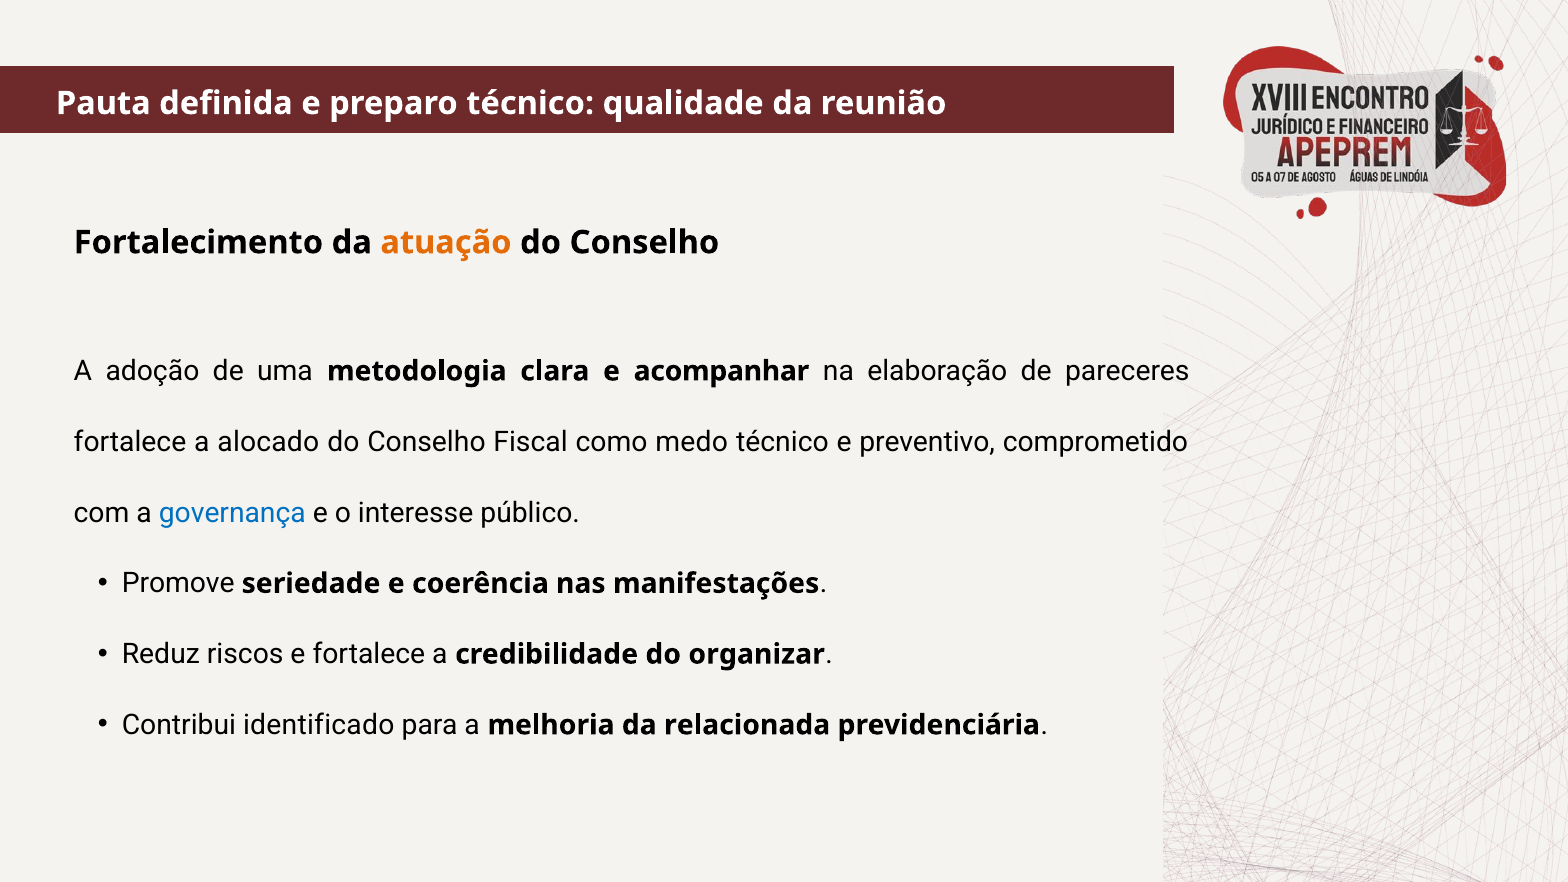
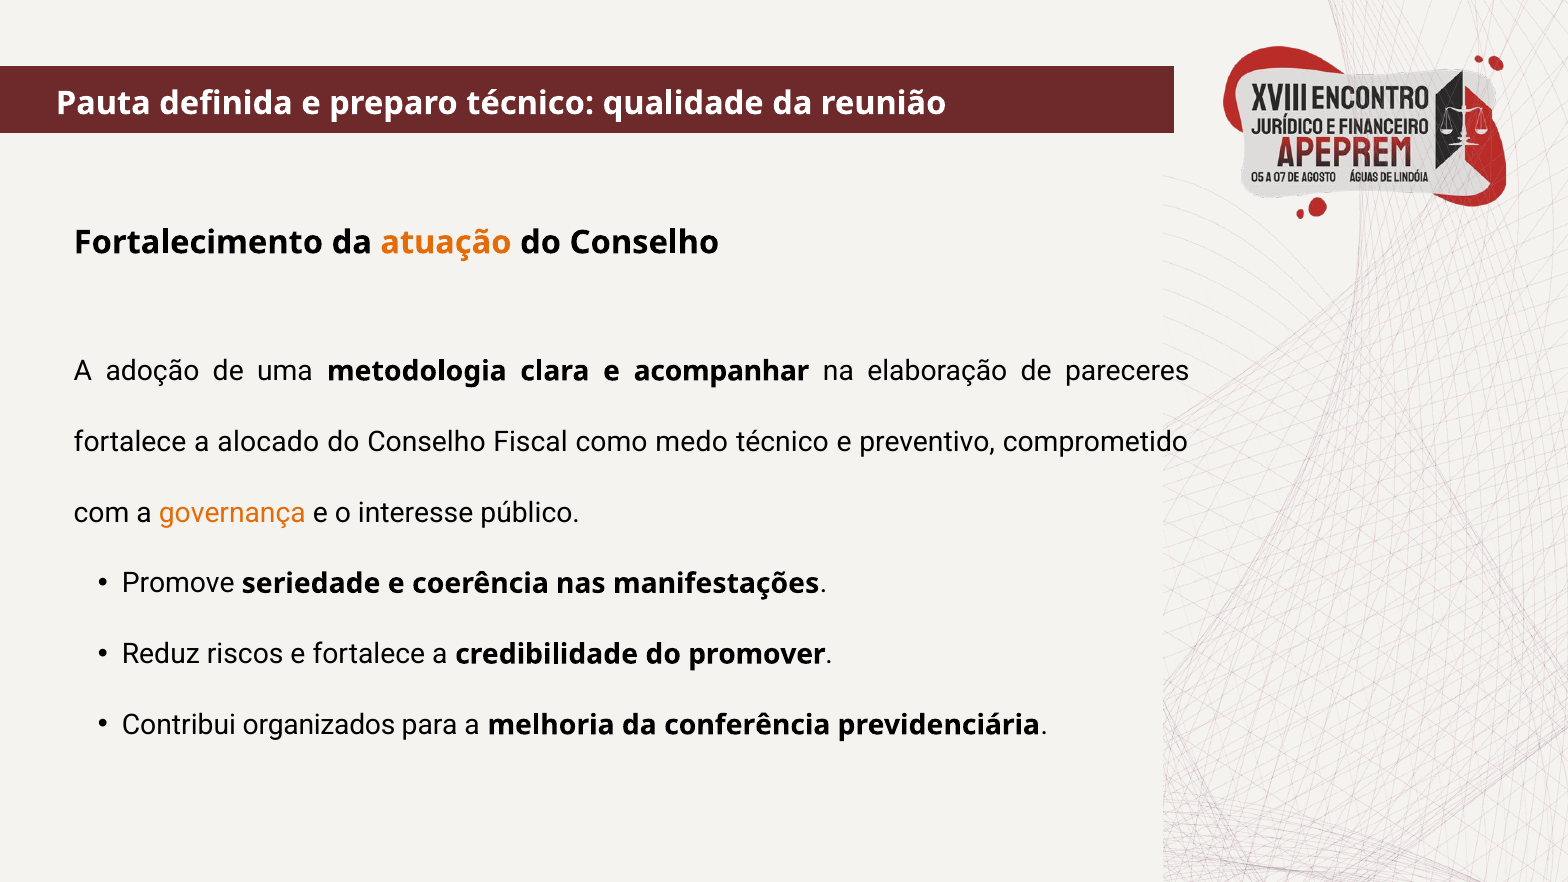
governança colour: blue -> orange (232, 513)
organizar: organizar -> promover (757, 654)
identificado: identificado -> organizados (319, 725)
relacionada: relacionada -> conferência (747, 725)
